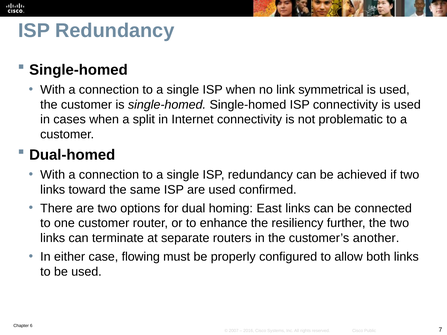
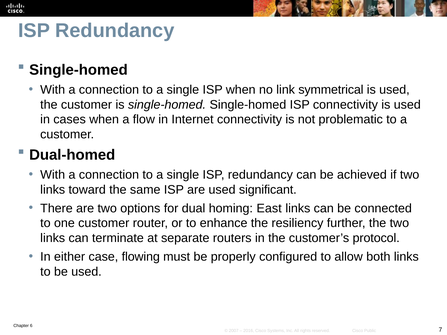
split: split -> flow (144, 120)
confirmed: confirmed -> significant (268, 190)
another: another -> protocol (376, 238)
